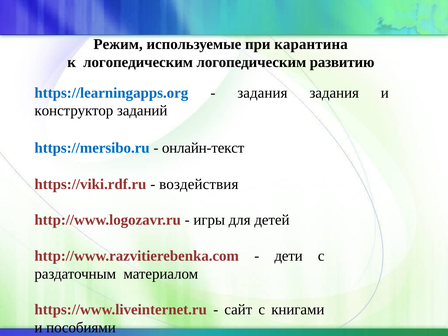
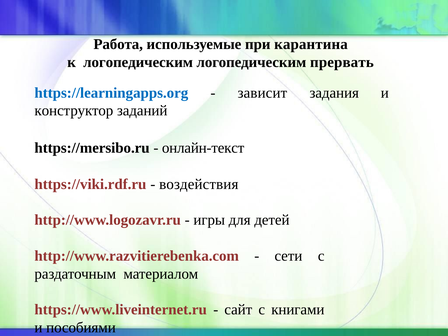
Режим: Режим -> Работа (118, 44)
развитию: развитию -> прервать (342, 62)
задания: задания -> зависит (262, 93)
https://mersibo.ru colour: blue -> black (92, 148)
дети: дети -> сети (288, 256)
